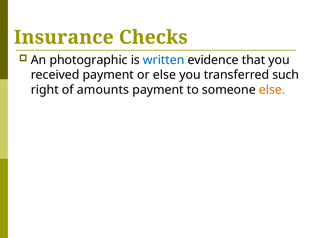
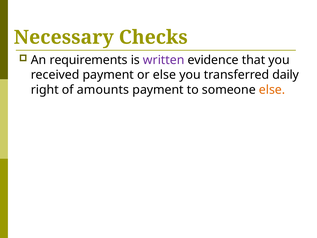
Insurance: Insurance -> Necessary (64, 37)
photographic: photographic -> requirements (89, 60)
written colour: blue -> purple (164, 60)
such: such -> daily (286, 75)
